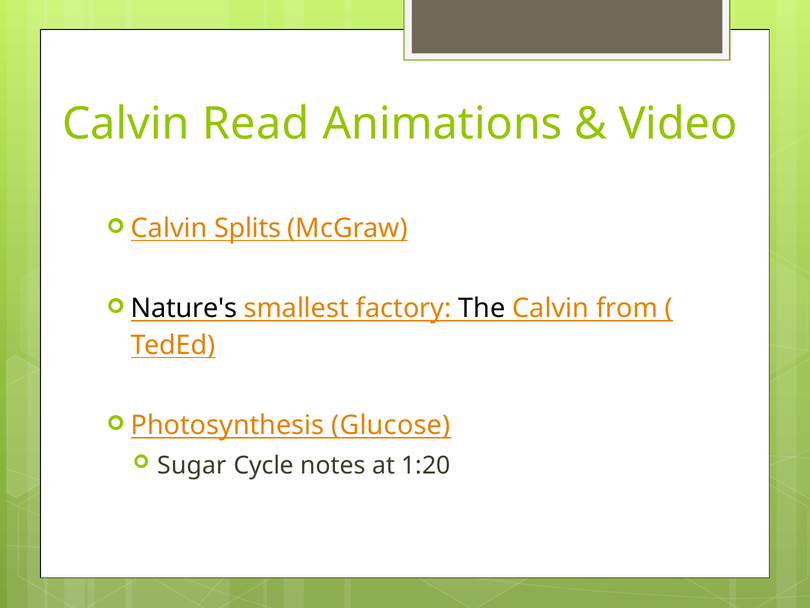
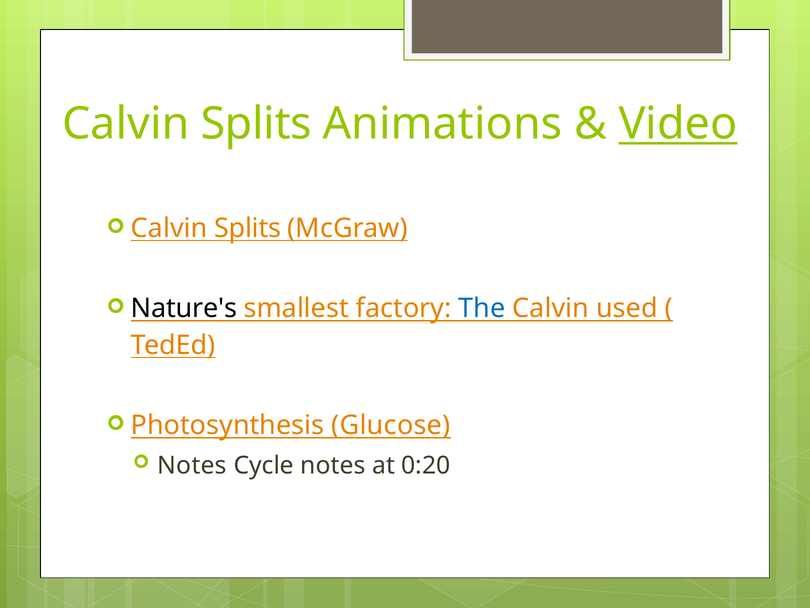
Read: Read -> Splits (256, 124)
Video underline: none -> present (678, 124)
The colour: black -> blue (482, 308)
from: from -> used (627, 308)
Sugar: Sugar -> Notes (192, 465)
1:20: 1:20 -> 0:20 (426, 465)
